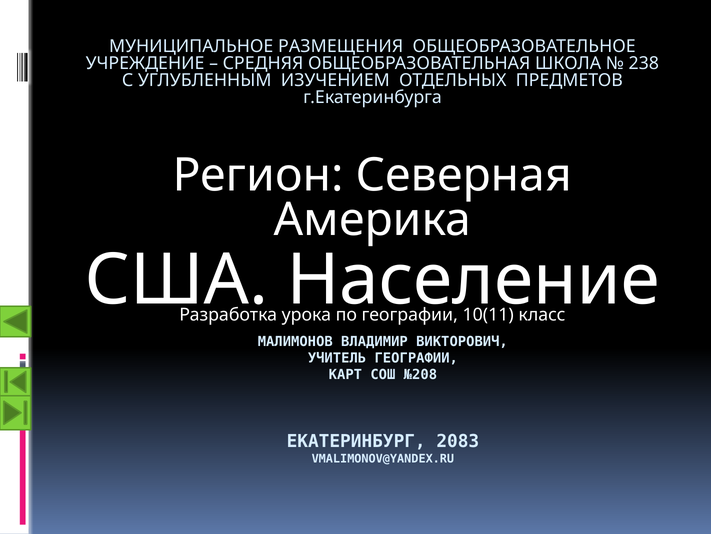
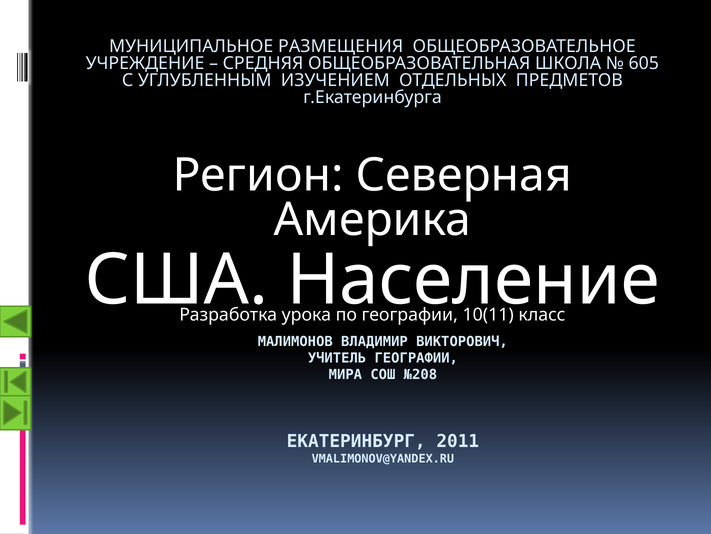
238: 238 -> 605 (644, 63)
КАРТ: КАРТ -> МИРА (345, 374)
2083: 2083 -> 2011 (458, 441)
